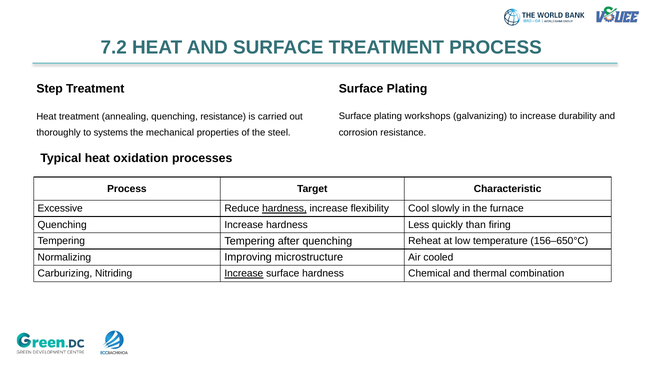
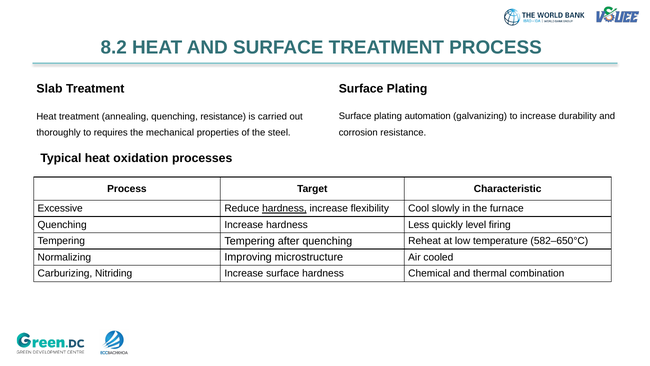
7.2: 7.2 -> 8.2 (114, 47)
Step: Step -> Slab (50, 88)
workshops: workshops -> automation (428, 116)
systems: systems -> requires (111, 132)
than: than -> level (476, 225)
156–650°C: 156–650°C -> 582–650°C (559, 241)
Increase underline: present -> none (244, 273)
